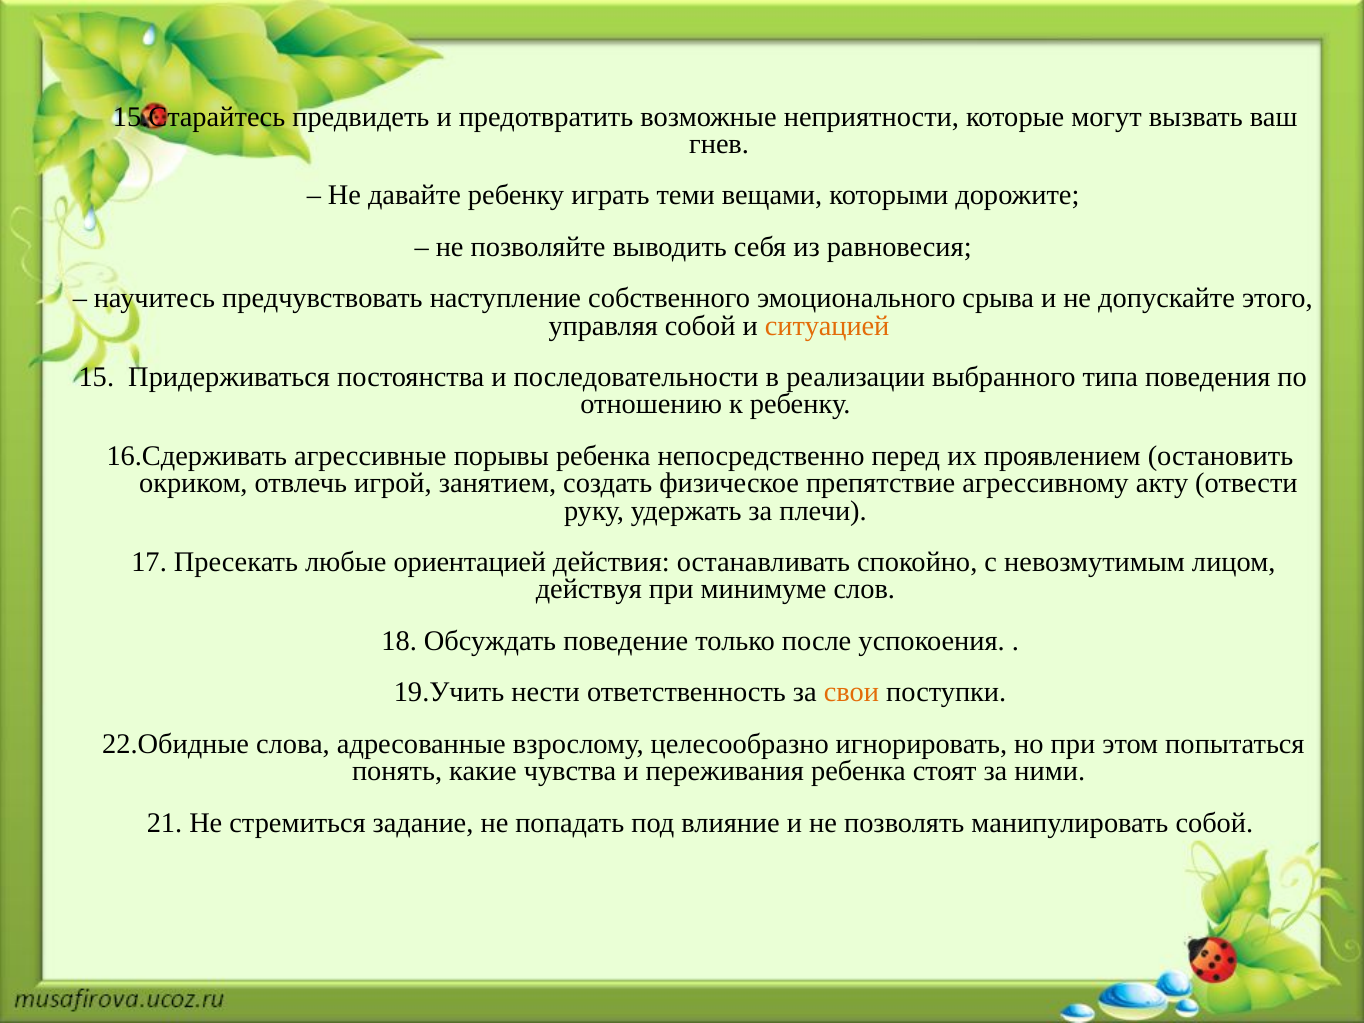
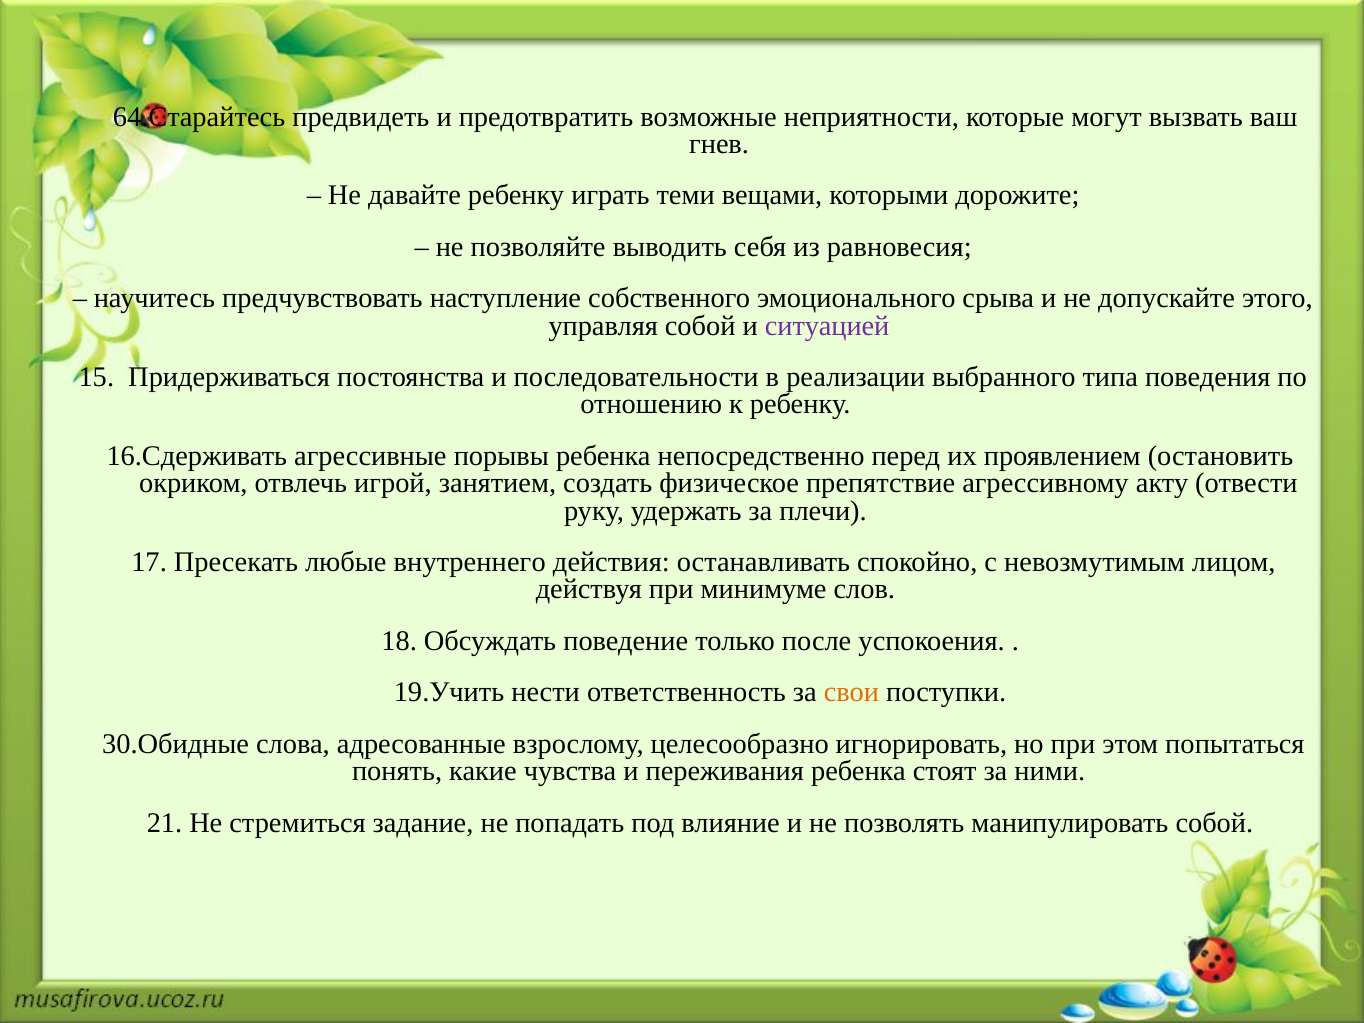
15.Старайтесь: 15.Старайтесь -> 64.Старайтесь (199, 117)
ситуацией colour: orange -> purple (827, 326)
ориентацией: ориентацией -> внутреннего (470, 562)
22.Обидные: 22.Обидные -> 30.Обидные (176, 744)
